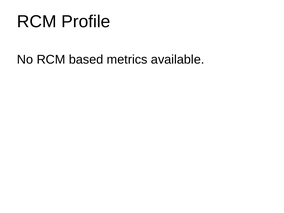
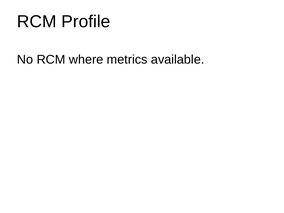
based: based -> where (86, 60)
